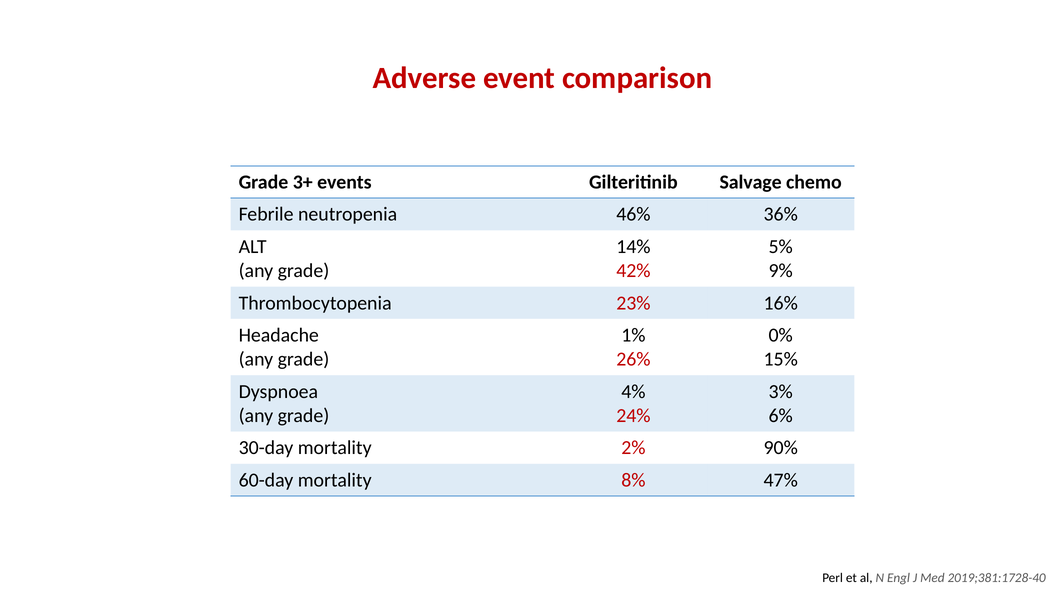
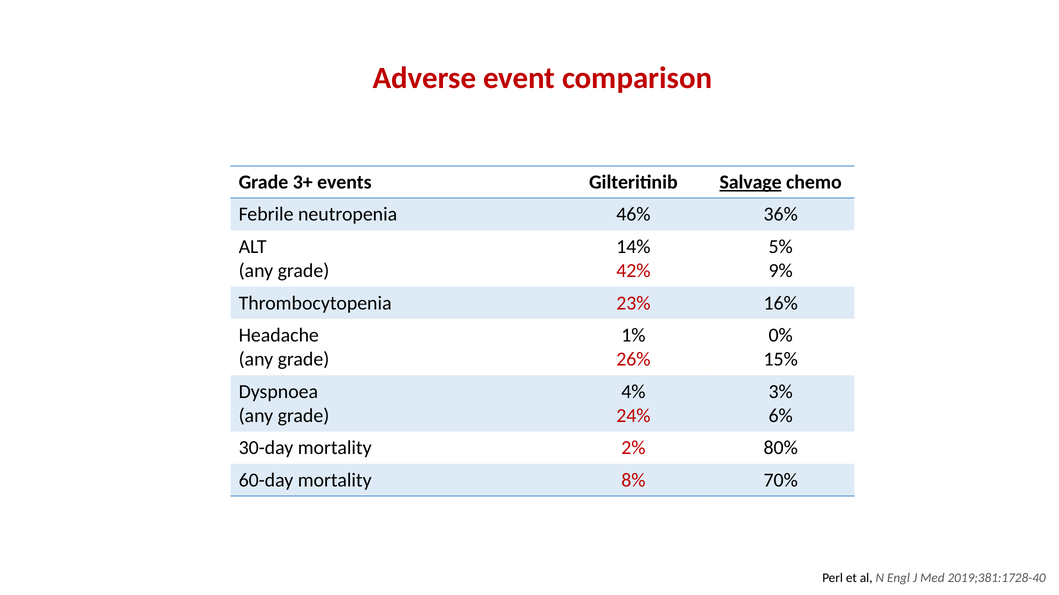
Salvage underline: none -> present (751, 182)
90%: 90% -> 80% (781, 448)
47%: 47% -> 70% (781, 481)
